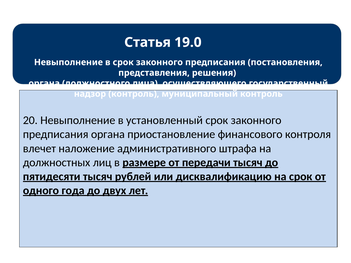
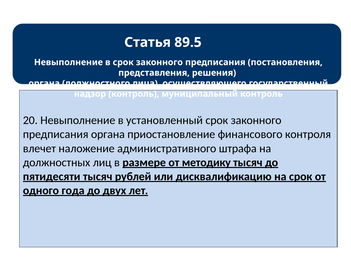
19.0: 19.0 -> 89.5 (188, 42)
передачи: передачи -> методику (206, 163)
